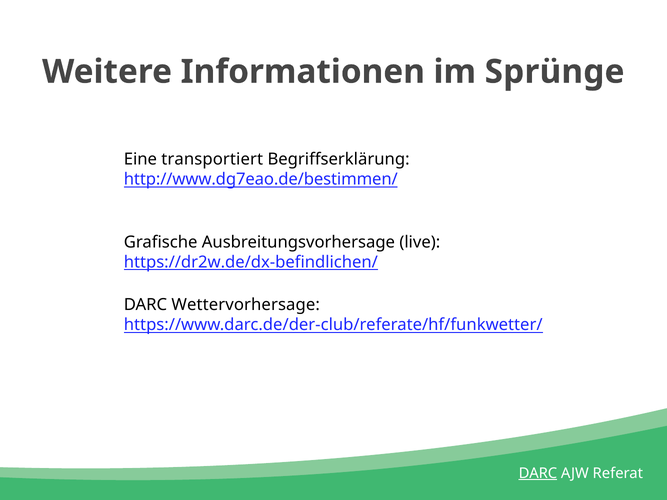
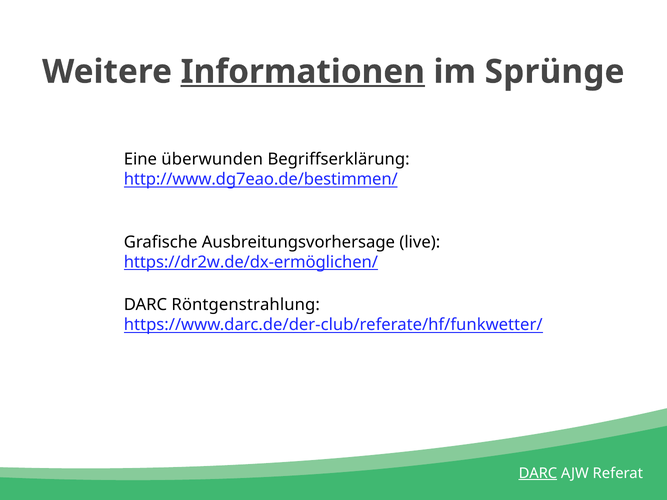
Informationen underline: none -> present (303, 72)
transportiert: transportiert -> überwunden (212, 160)
https://dr2w.de/dx-befindlichen/: https://dr2w.de/dx-befindlichen/ -> https://dr2w.de/dx-ermöglichen/ (251, 262)
Wettervorhersage: Wettervorhersage -> Röntgenstrahlung (246, 305)
